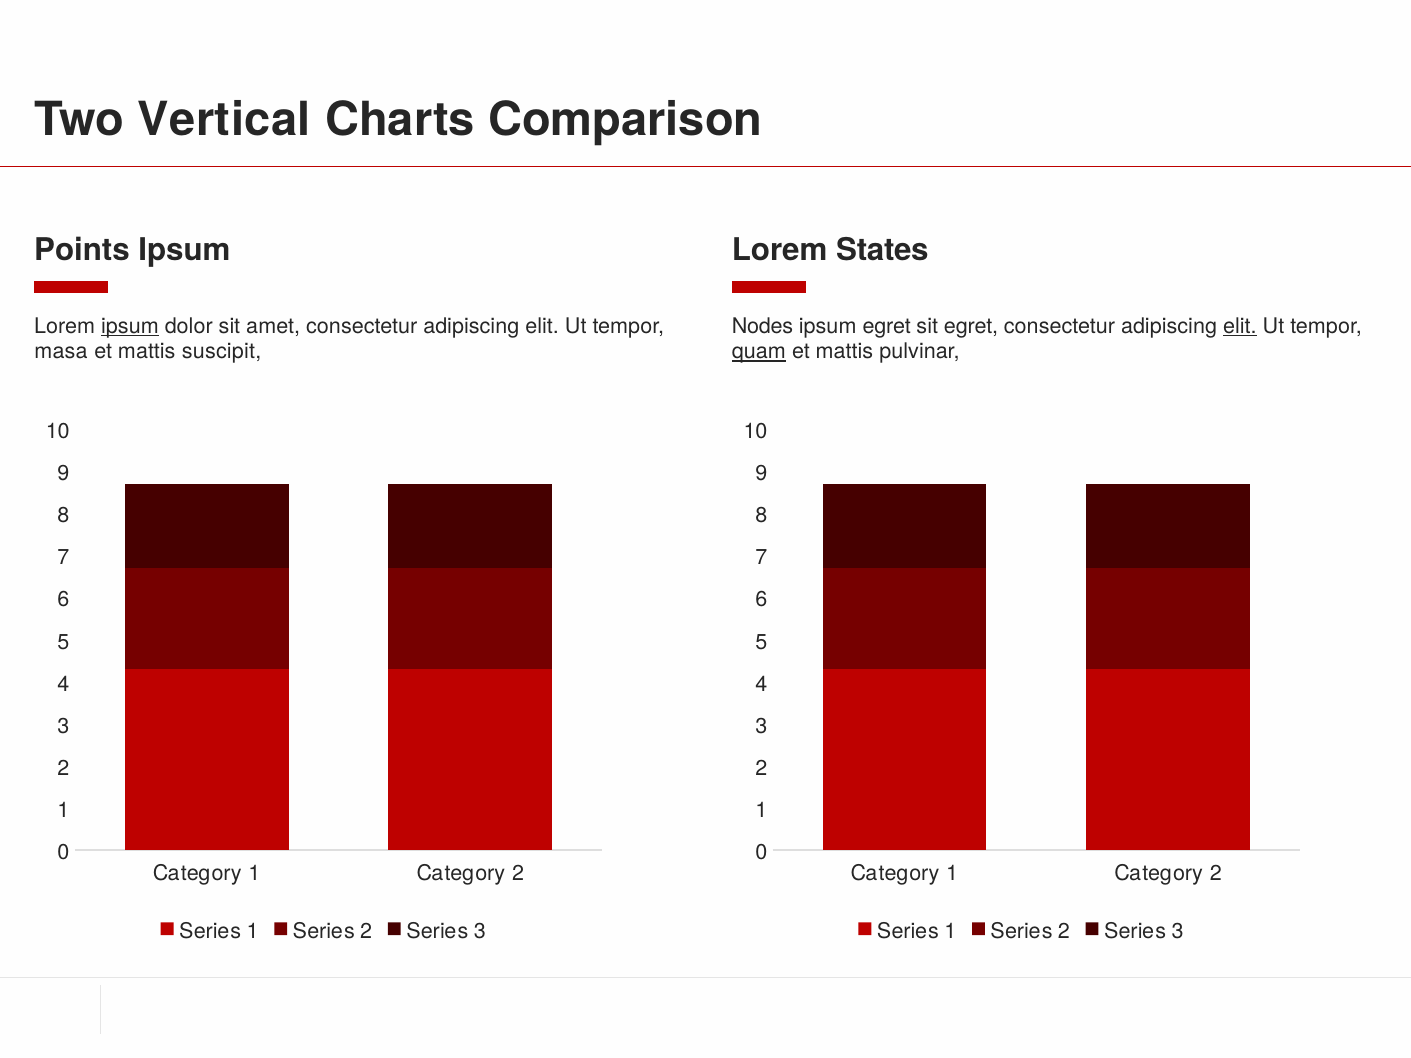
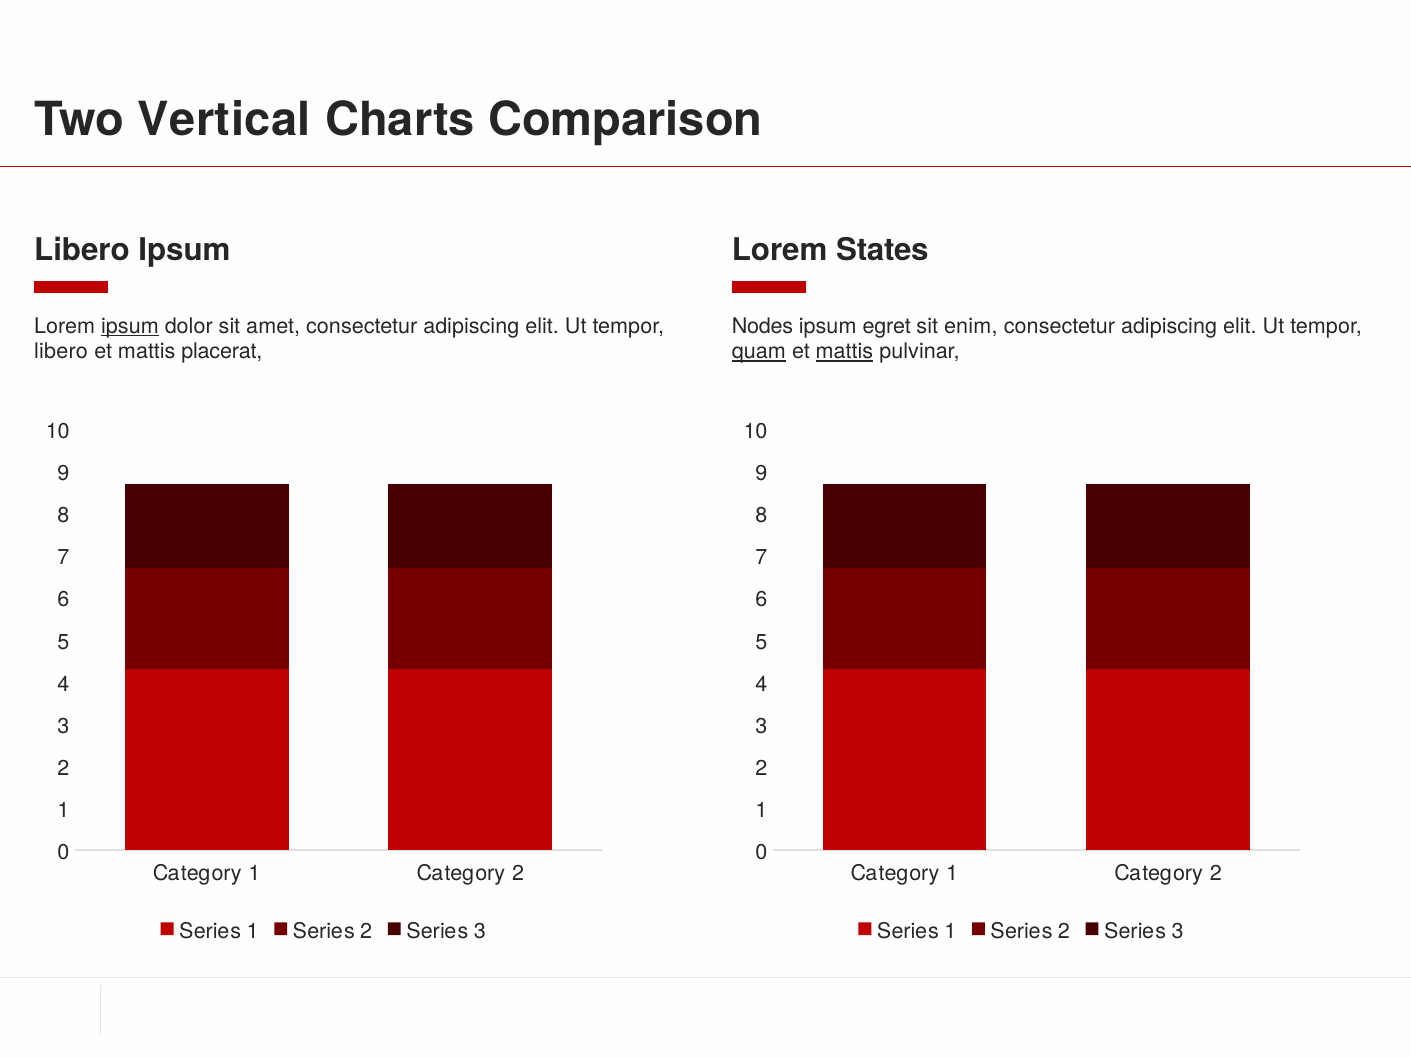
Points: Points -> Libero (82, 250)
sit egret: egret -> enim (971, 326)
elit underline: present -> none (1240, 326)
masa: masa -> libero (61, 352)
suscipit: suscipit -> placerat (222, 352)
mattis underline: none -> present (844, 352)
